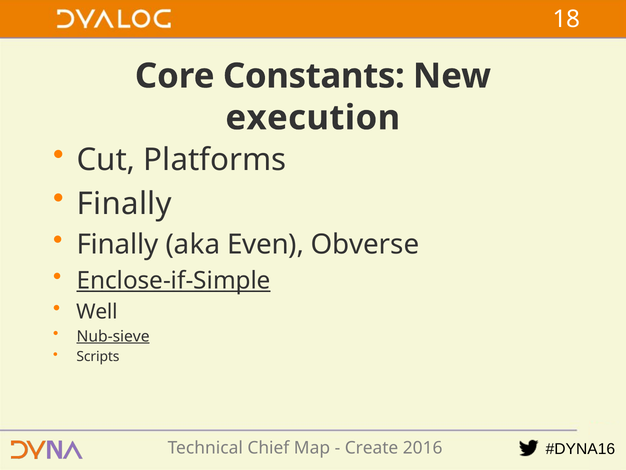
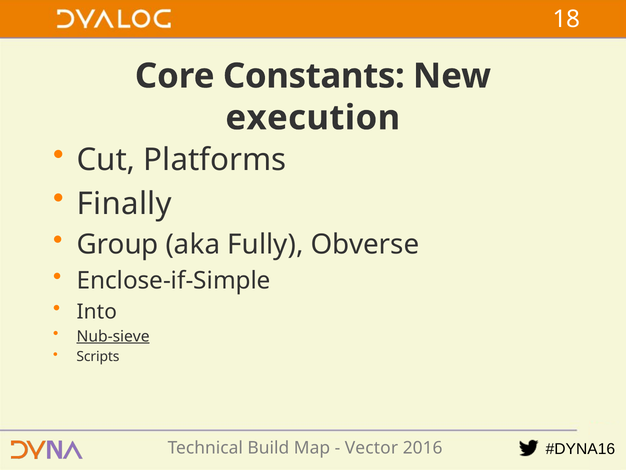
Finally: Finally -> Group (118, 244)
Even: Even -> Fully (265, 244)
Enclose-if-Simple underline: present -> none (174, 280)
Well: Well -> Into (97, 311)
Chief: Chief -> Build (268, 448)
Create: Create -> Vector (371, 448)
